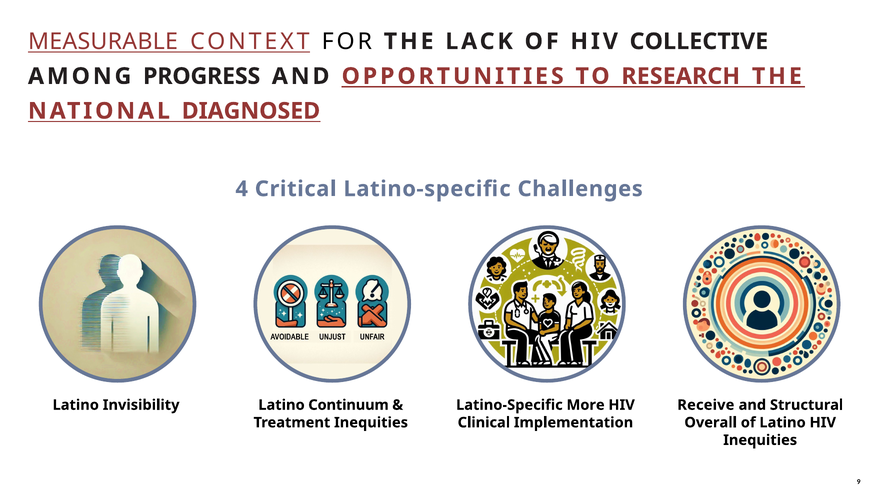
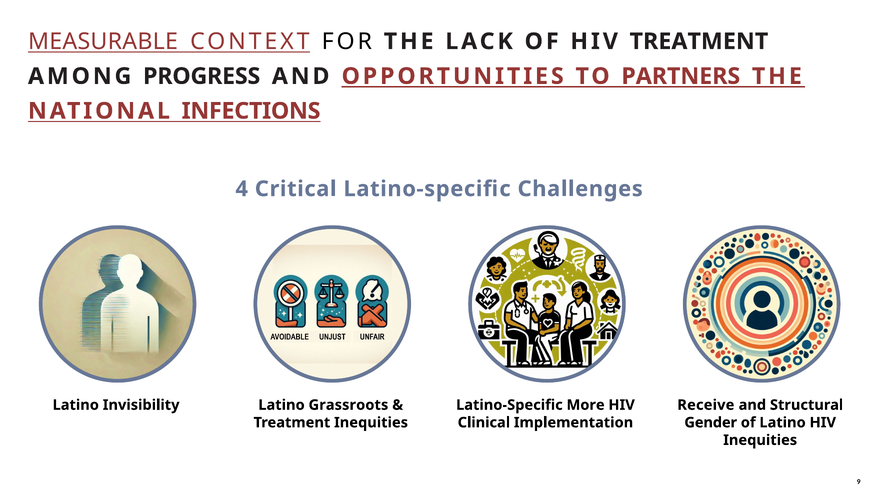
HIV COLLECTIVE: COLLECTIVE -> TREATMENT (699, 42)
RESEARCH: RESEARCH -> PARTNERS (681, 76)
DIAGNOSED: DIAGNOSED -> INFECTIONS (251, 111)
Continuum: Continuum -> Grassroots (348, 405)
Overall: Overall -> Gender (711, 423)
